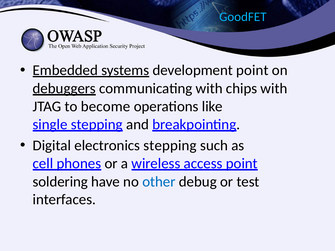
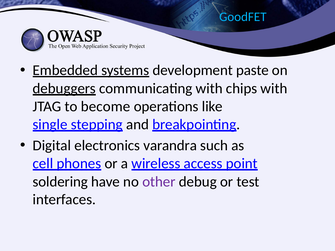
development point: point -> paste (252, 70)
electronics stepping: stepping -> varandra (170, 146)
other colour: blue -> purple (159, 182)
